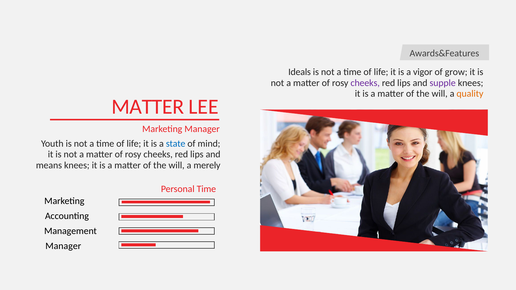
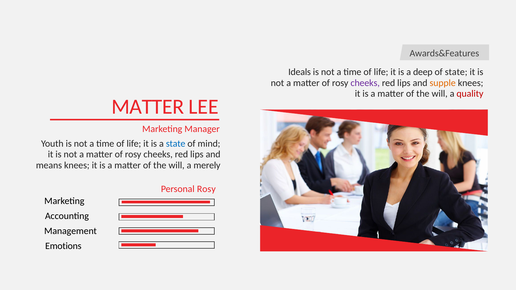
vigor: vigor -> deep (423, 72)
of grow: grow -> state (456, 72)
supple colour: purple -> orange (443, 83)
quality colour: orange -> red (470, 94)
Personal Time: Time -> Rosy (206, 189)
Manager: Manager -> Emotions (63, 246)
